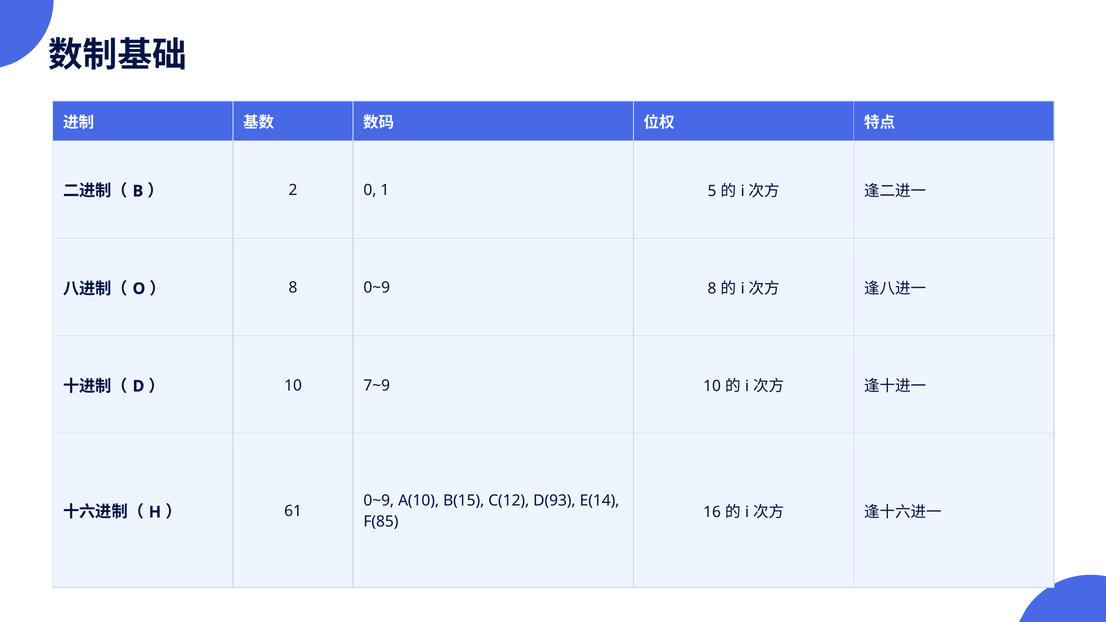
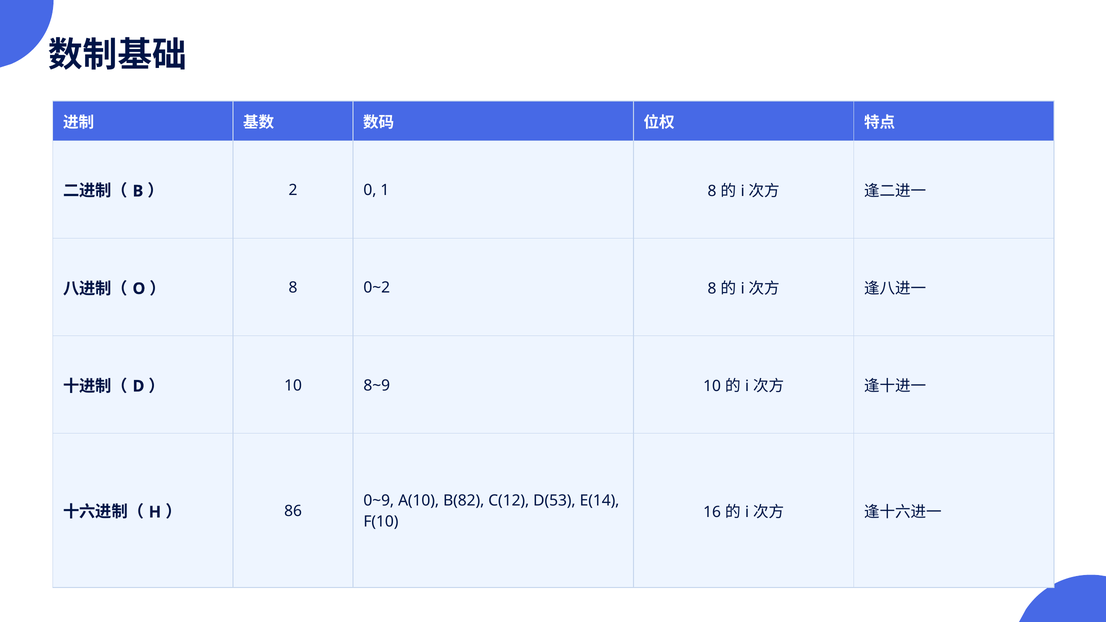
1 5: 5 -> 8 (712, 191)
8 0~9: 0~9 -> 0~2 (377, 288)
7~9: 7~9 -> 8~9 (377, 385)
B(15: B(15 -> B(82 (464, 501)
D(93: D(93 -> D(53 (554, 501)
61: 61 -> 86 (293, 511)
F(85: F(85 -> F(10 (381, 522)
